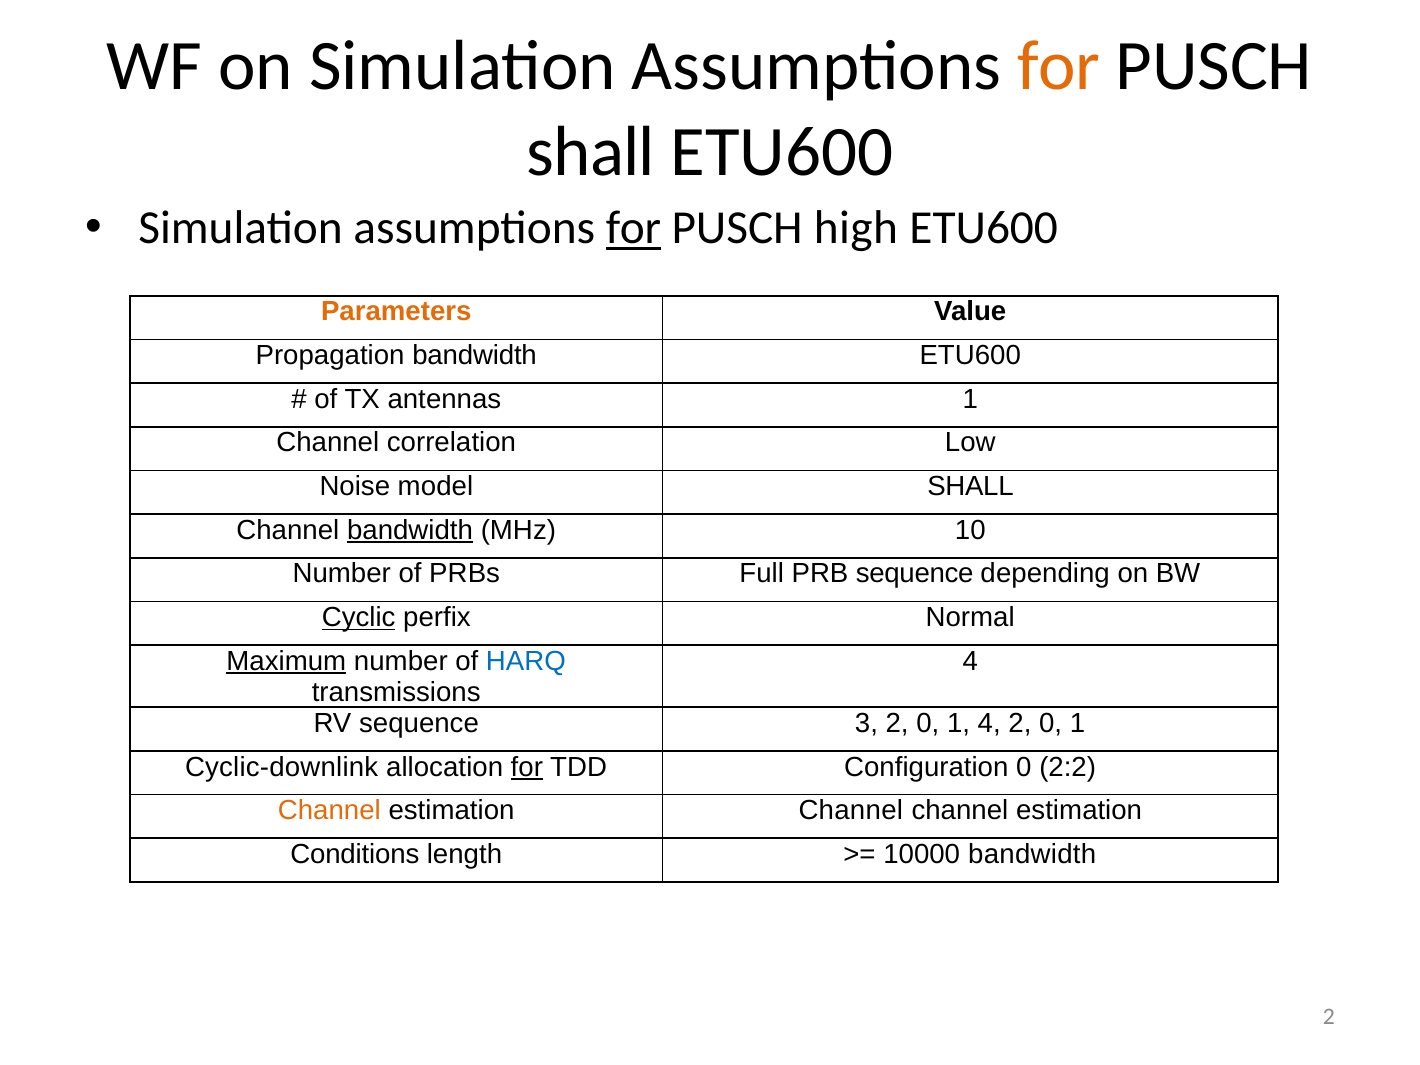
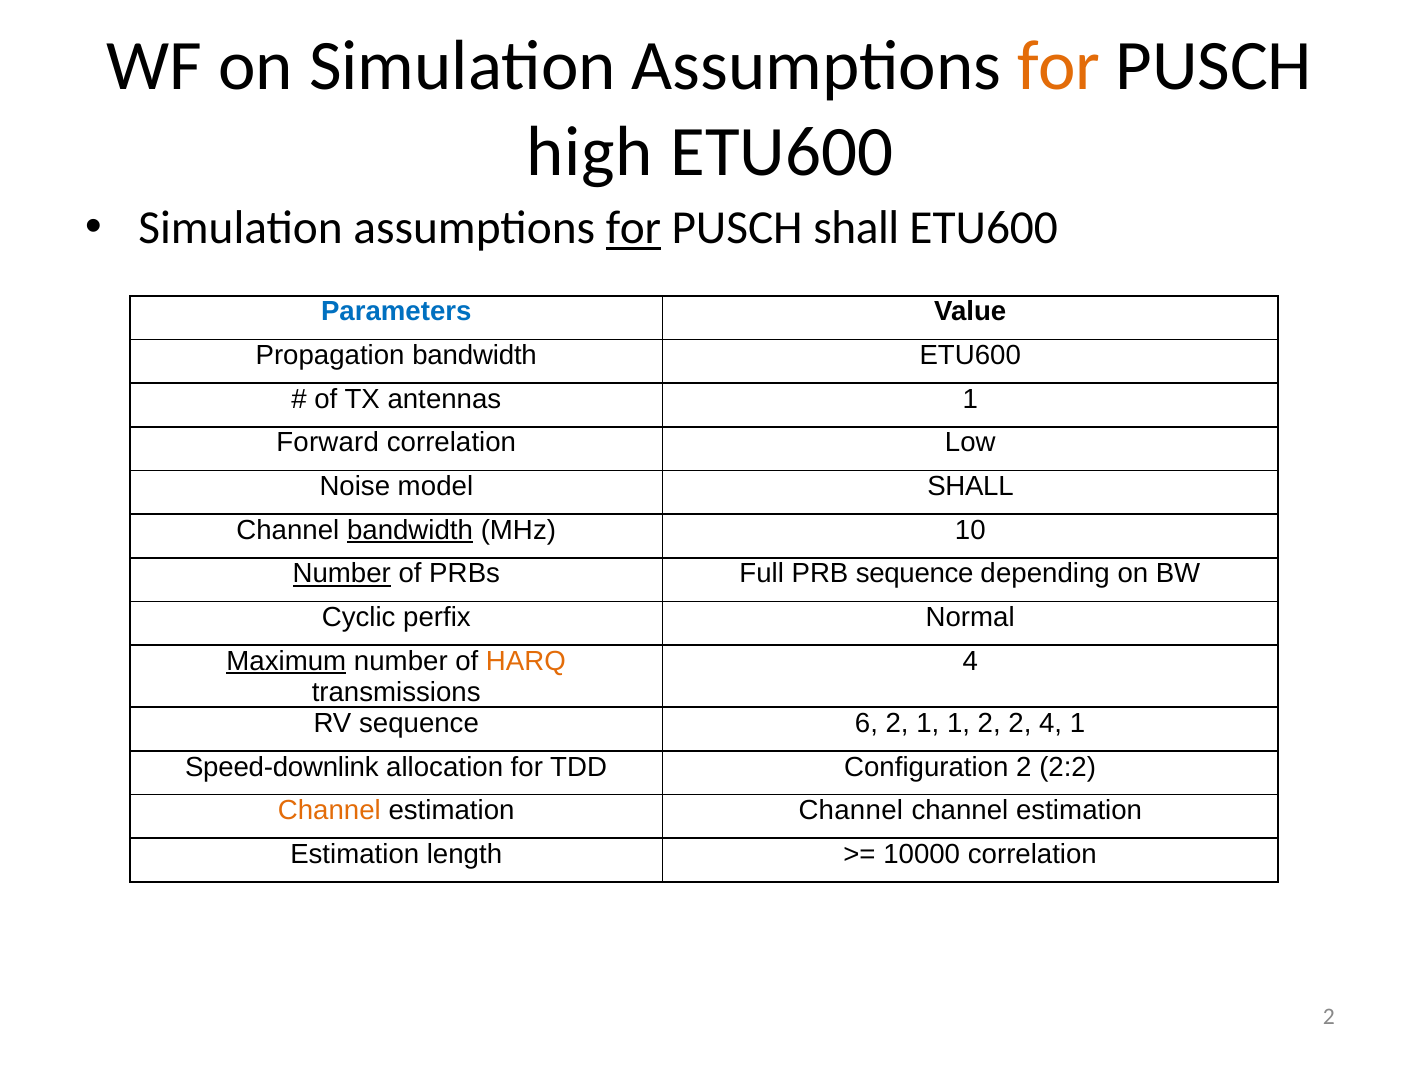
shall: shall -> high (590, 152)
PUSCH high: high -> shall (856, 228)
Parameters colour: orange -> blue (396, 312)
Channel: Channel -> Forward (328, 443)
Number underline: none -> present (342, 574)
Cyclic underline: present -> none (359, 617)
HARQ colour: blue -> orange (526, 661)
3: 3 -> 6 (866, 723)
0: 0 -> 1 (928, 723)
1 4: 4 -> 2 (989, 723)
0: 0 -> 4 (1051, 723)
Cyclic-downlink: Cyclic-downlink -> Speed-downlink (282, 767)
for underline: present -> none (527, 767)
Configuration 0: 0 -> 2 (1024, 767)
Conditions: Conditions -> Estimation (355, 854)
10000 bandwidth: bandwidth -> correlation (1032, 854)
